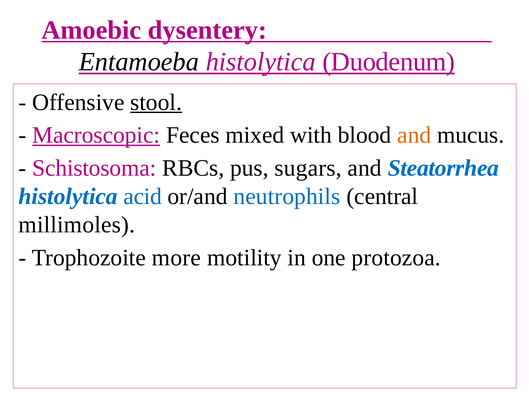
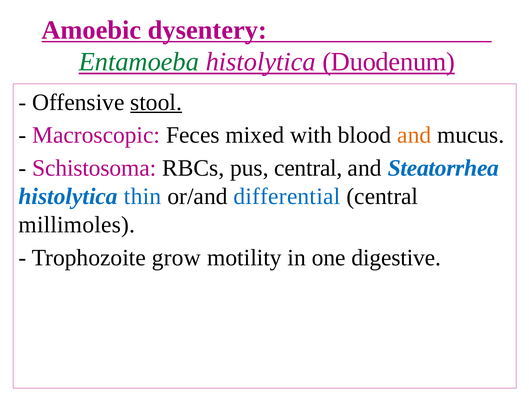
Entamoeba colour: black -> green (139, 62)
Macroscopic underline: present -> none (96, 135)
pus sugars: sugars -> central (308, 168)
acid: acid -> thin (143, 196)
neutrophils: neutrophils -> differential (287, 196)
more: more -> grow (176, 258)
protozoa: protozoa -> digestive (396, 258)
